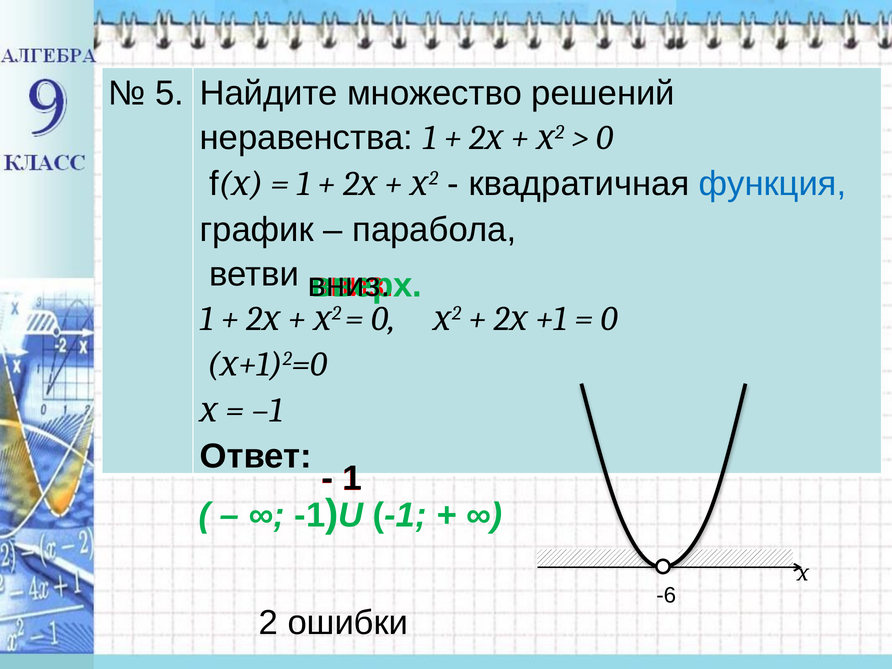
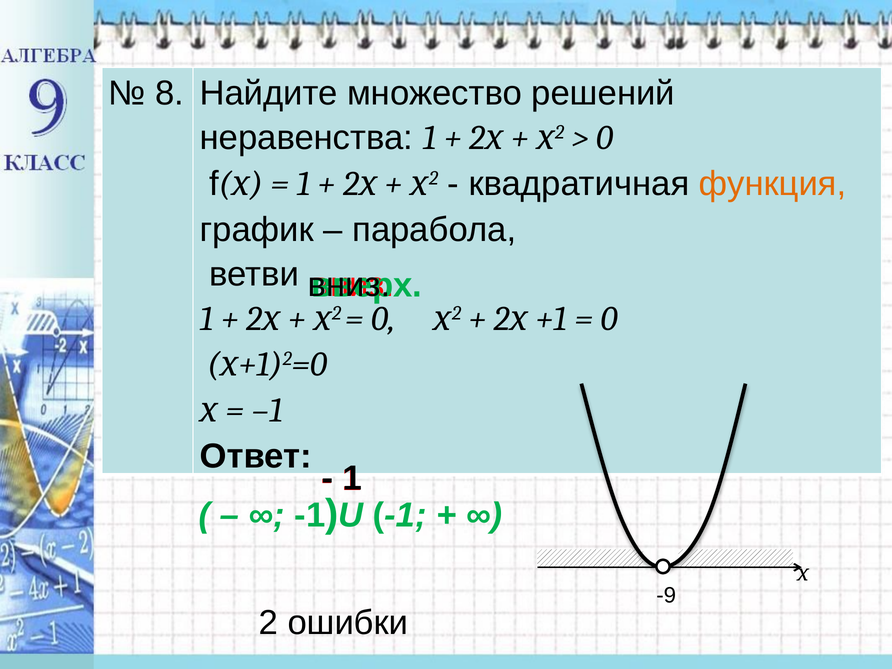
5: 5 -> 8 (170, 93)
функция colour: blue -> orange (773, 184)
-6: -6 -> -9 (666, 596)
